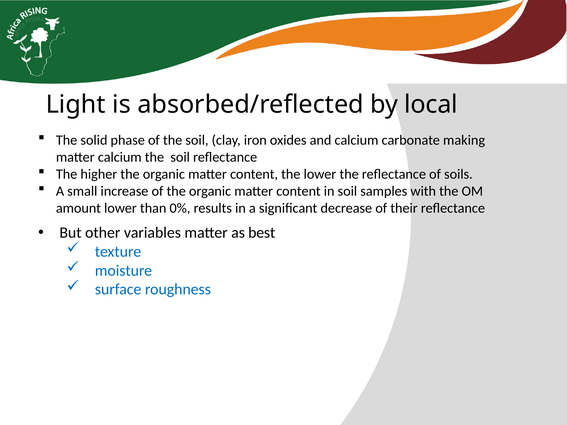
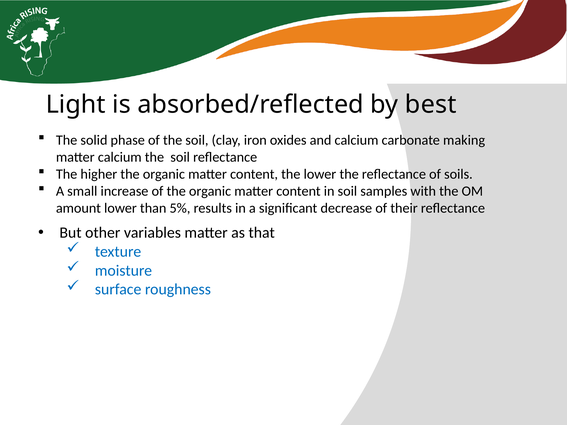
local: local -> best (431, 105)
0%: 0% -> 5% (180, 208)
best: best -> that (262, 233)
